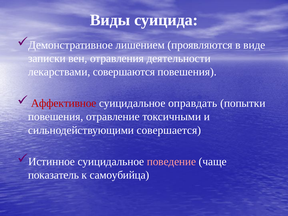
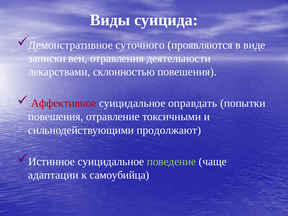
лишением: лишением -> суточного (140, 45)
совершаются: совершаются -> склонностью (124, 72)
совершается: совершается -> продолжают (169, 130)
поведение colour: pink -> light green (171, 162)
показатель: показатель -> адаптации (53, 175)
